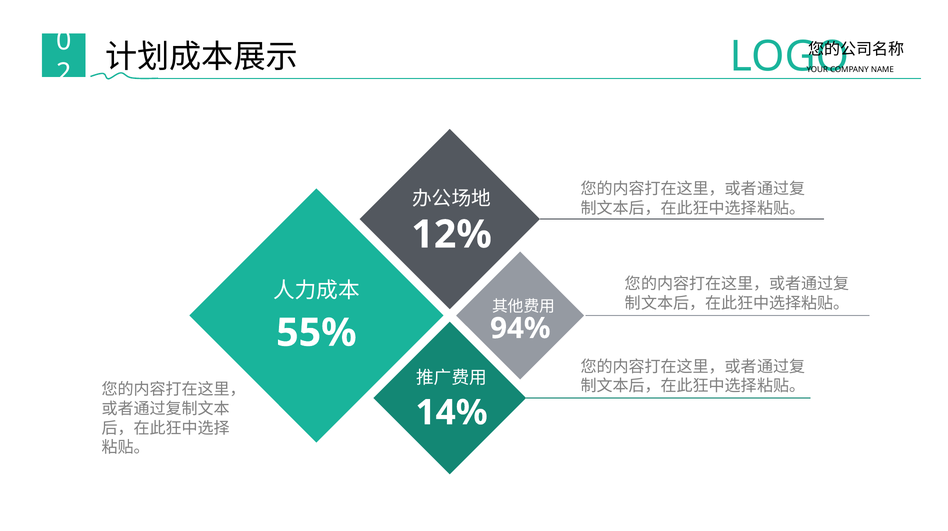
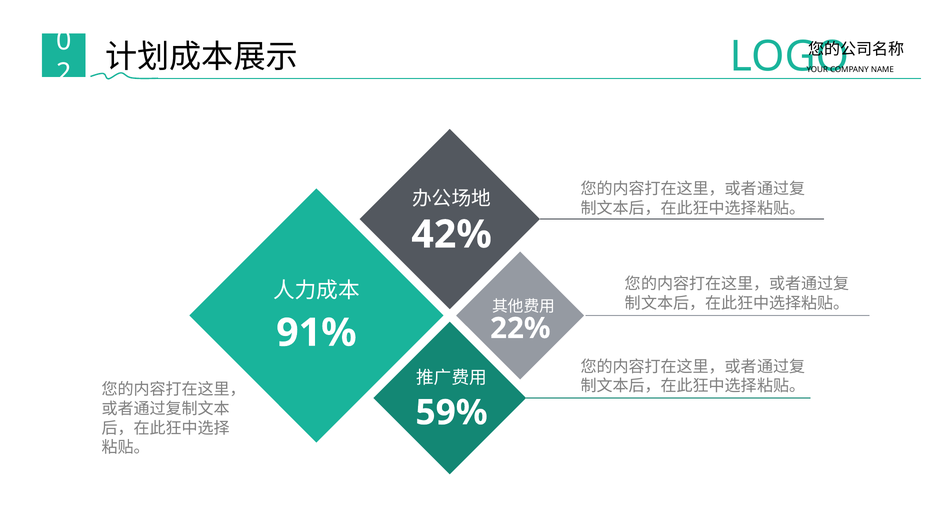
12%: 12% -> 42% (452, 235)
94%: 94% -> 22% (520, 328)
55%: 55% -> 91% (316, 333)
14%: 14% -> 59% (452, 413)
